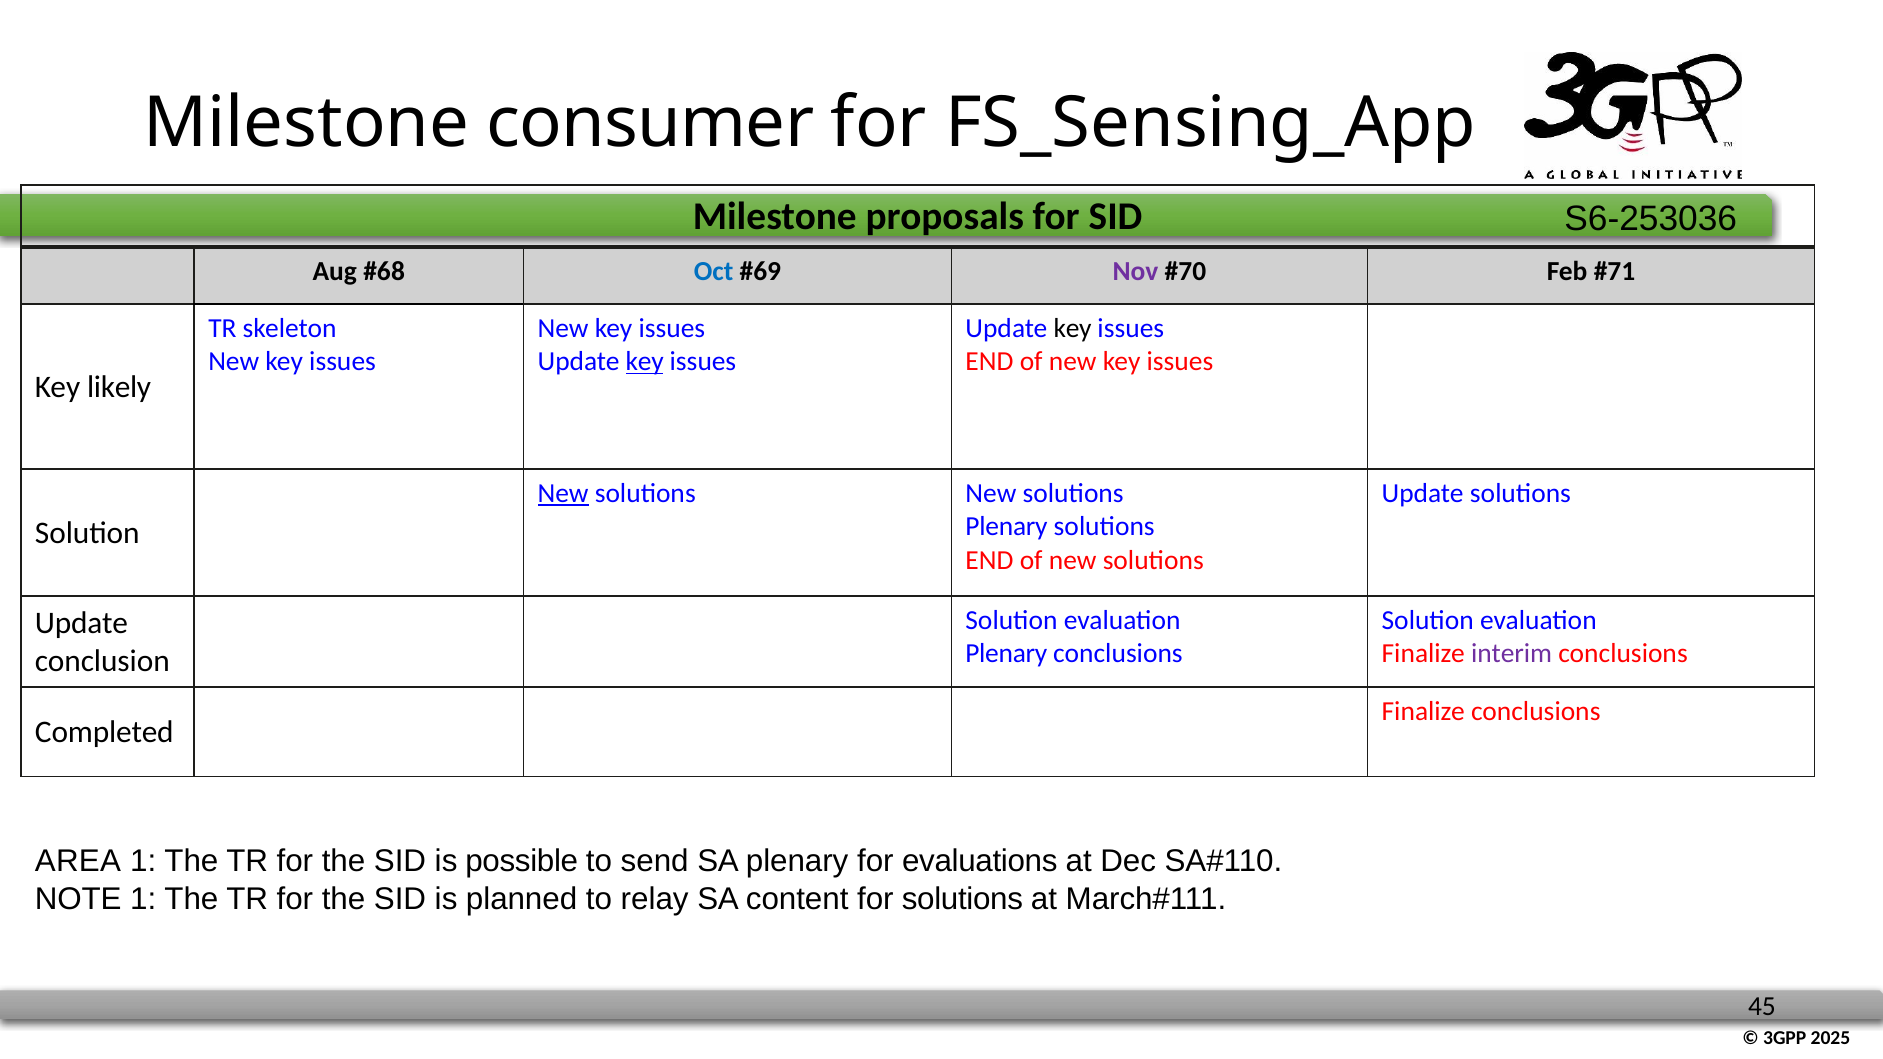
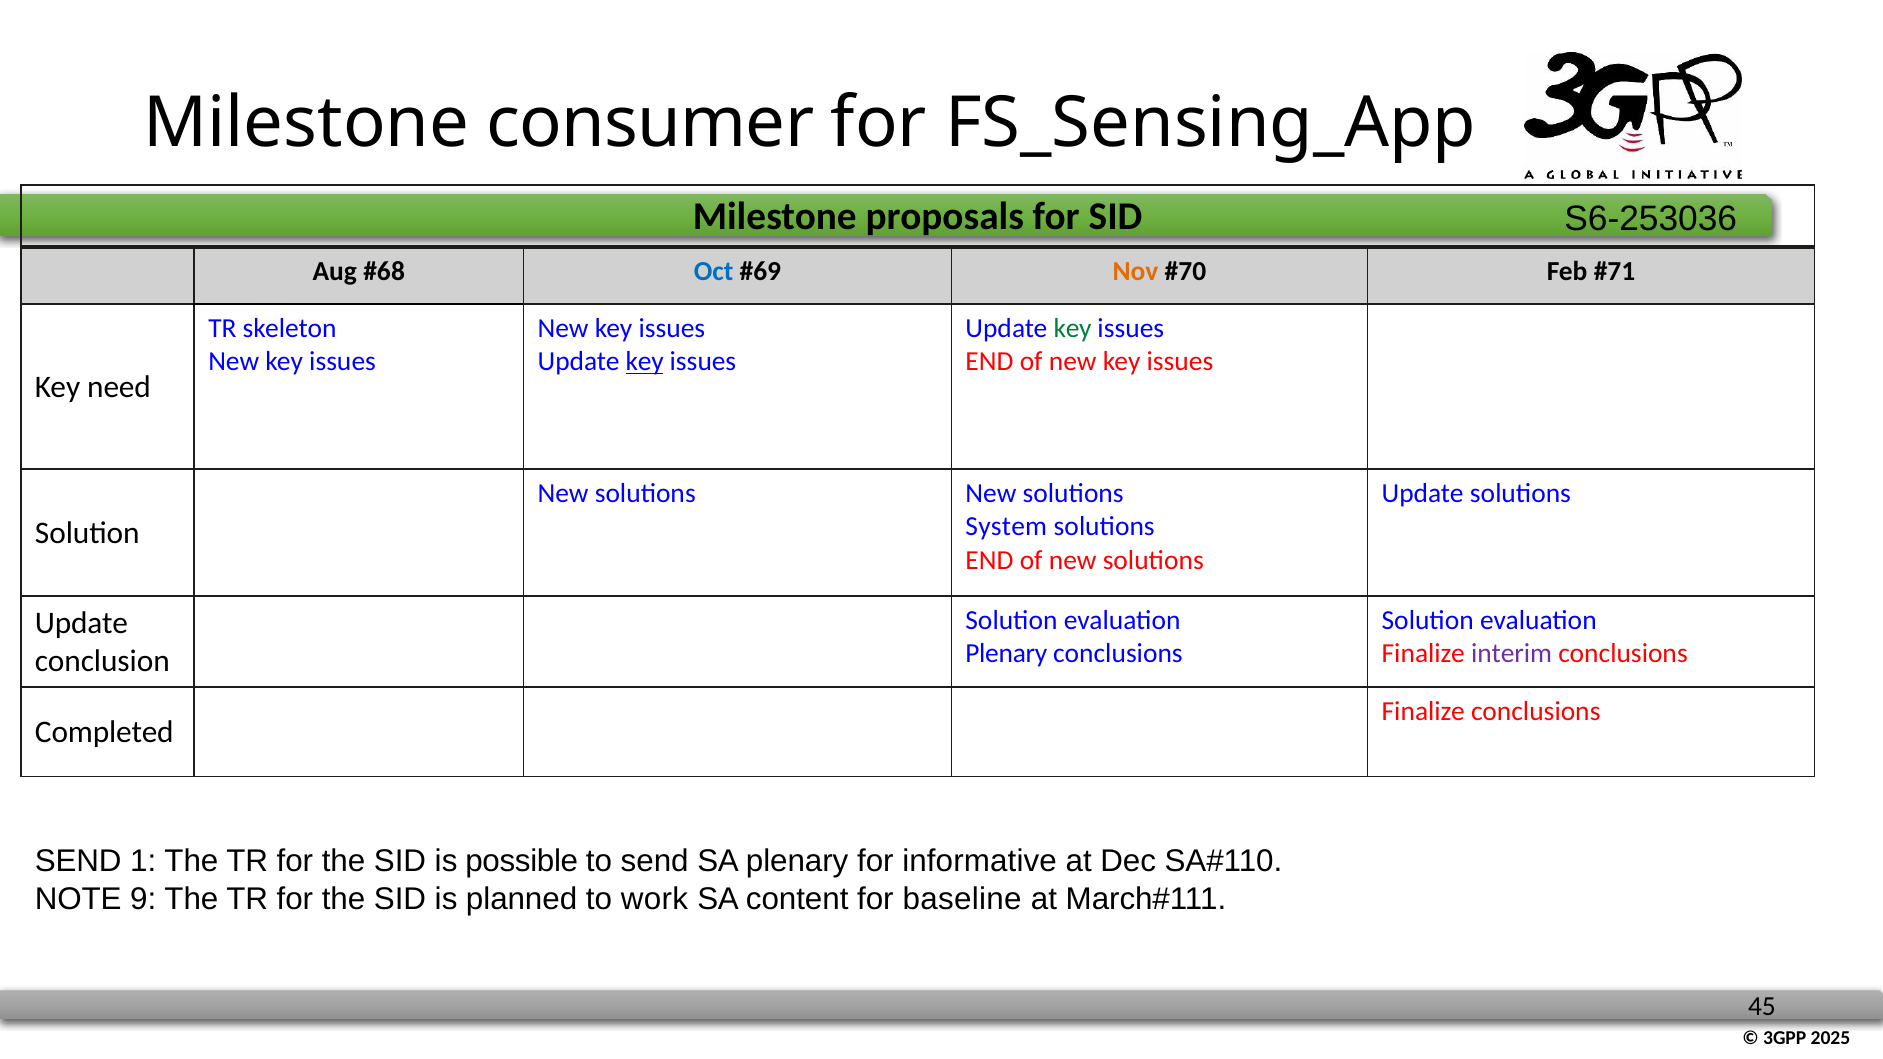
Nov colour: purple -> orange (1136, 271)
key colour: black -> green (1073, 328)
likely: likely -> need (119, 387)
New underline: present -> none (563, 493)
Plenary: Plenary -> System (1006, 527)
AREA: AREA -> SEND (78, 861)
evaluations: evaluations -> informative (980, 861)
NOTE 1: 1 -> 9 (143, 899)
relay: relay -> work (654, 899)
for solutions: solutions -> baseline (962, 899)
